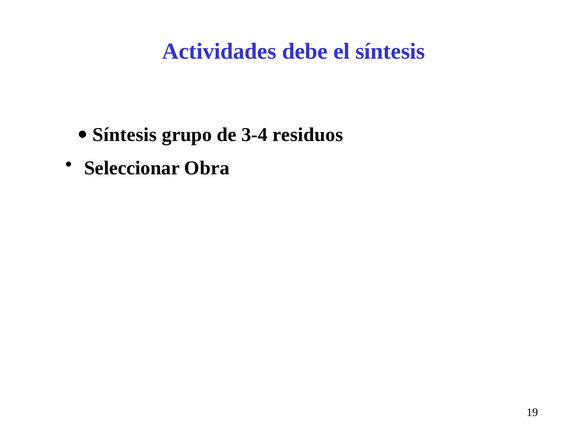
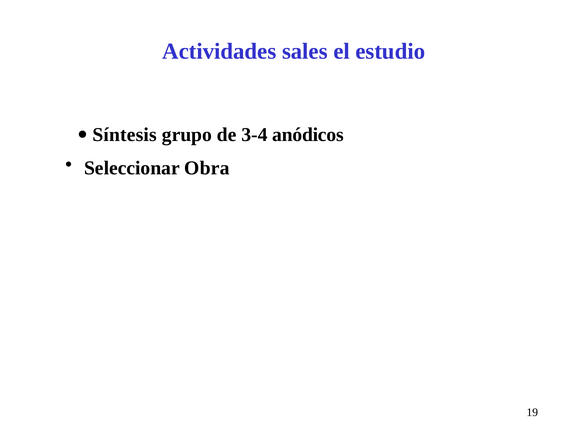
debe: debe -> sales (305, 51)
el síntesis: síntesis -> estudio (390, 51)
residuos: residuos -> anódicos (308, 135)
